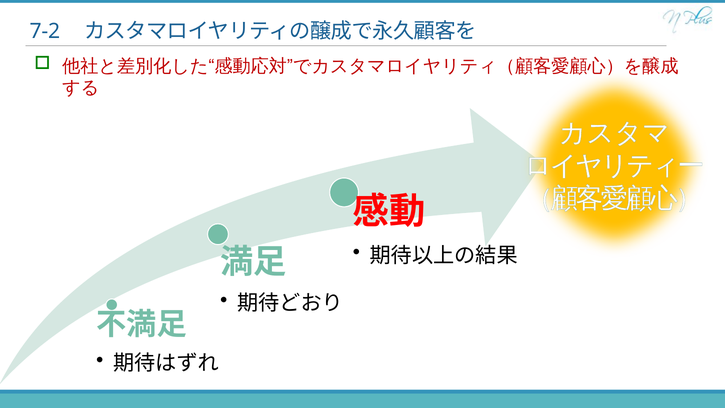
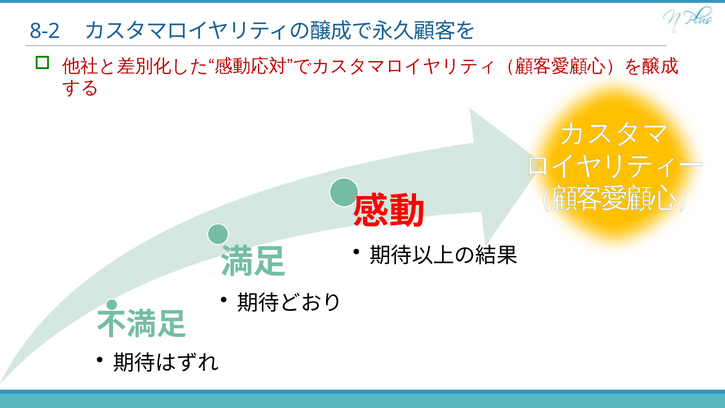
7-2: 7-2 -> 8-2 (45, 31)
